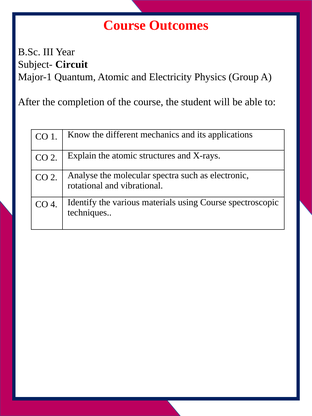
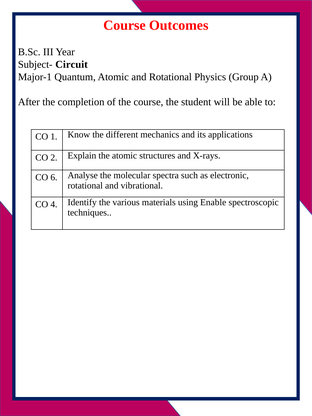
and Electricity: Electricity -> Rotational (170, 77)
2: 2 -> 6 (54, 177)
using Course: Course -> Enable (213, 202)
